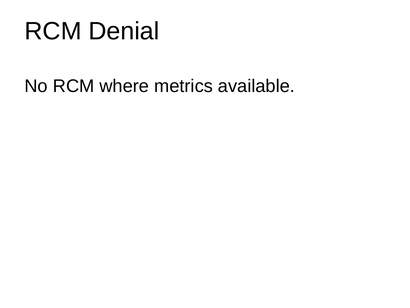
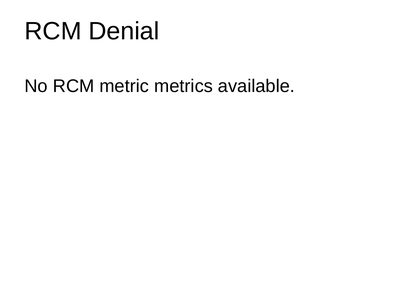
where: where -> metric (124, 86)
